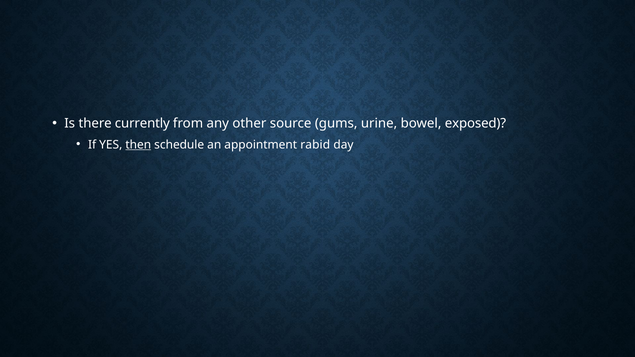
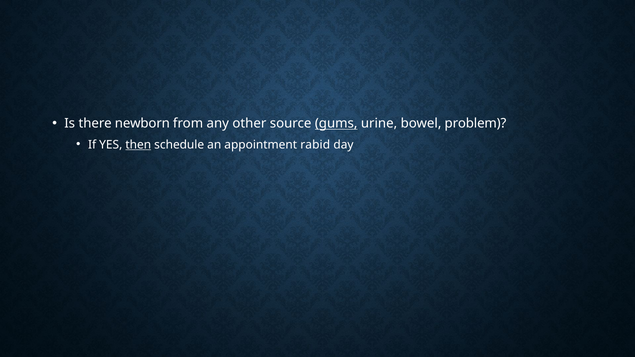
currently: currently -> newborn (142, 124)
gums underline: none -> present (336, 124)
exposed: exposed -> problem (475, 124)
